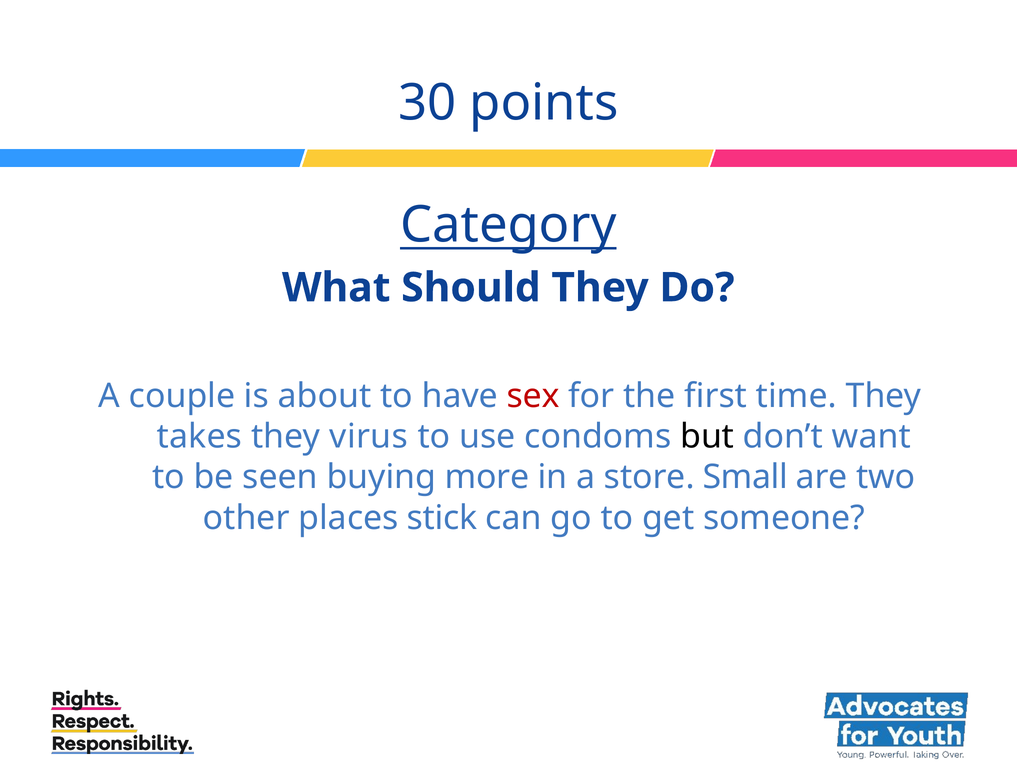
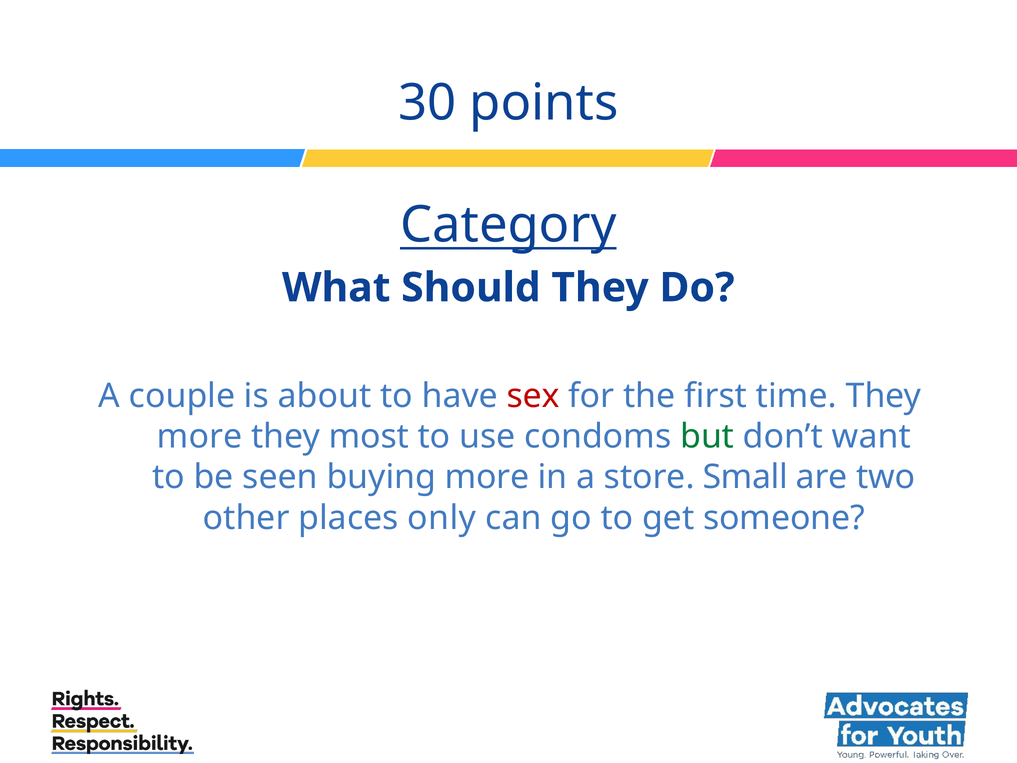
takes: takes -> more (200, 436)
virus: virus -> most (369, 436)
but colour: black -> green (707, 436)
stick: stick -> only (442, 518)
